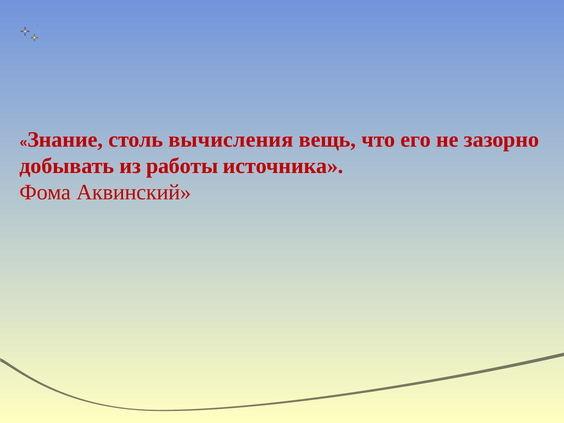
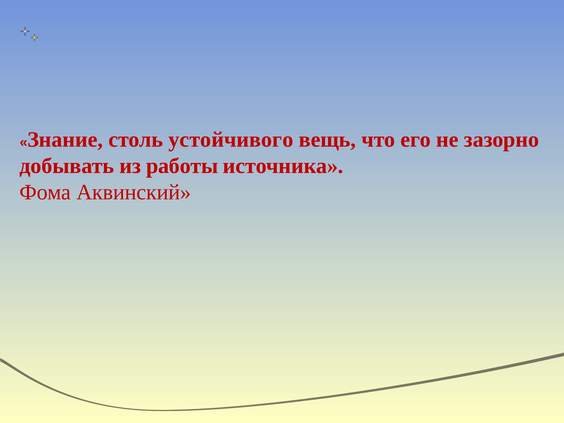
вычисления: вычисления -> устойчивого (231, 140)
